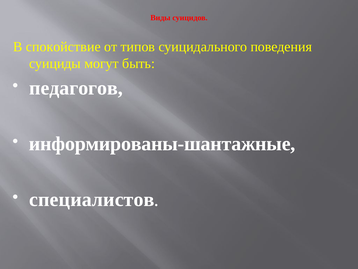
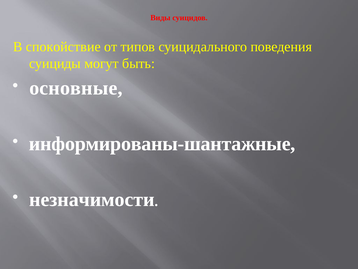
педагогов: педагогов -> основные (76, 88)
специалистов: специалистов -> незначимости (92, 199)
